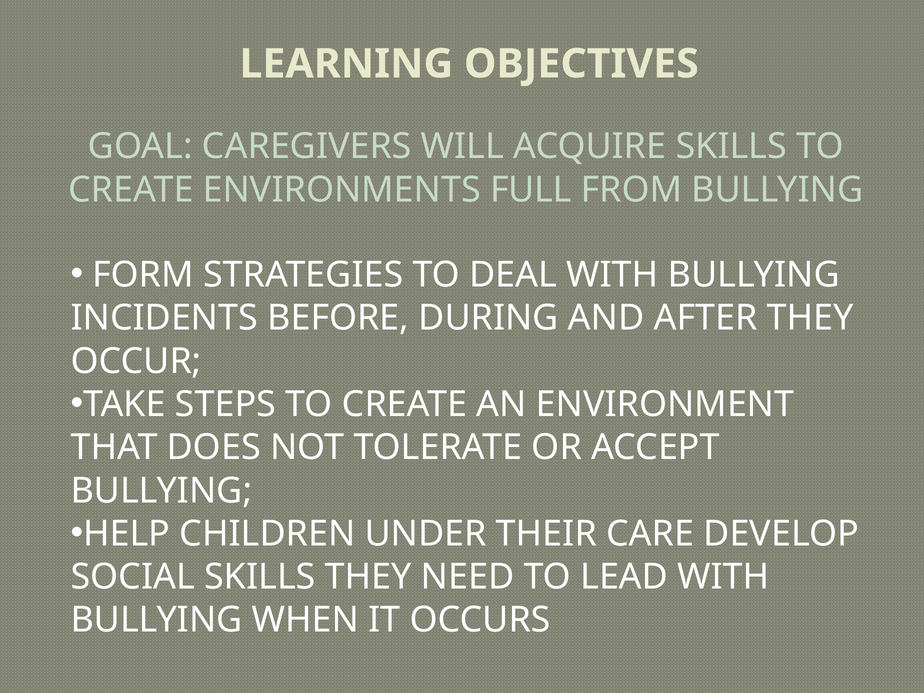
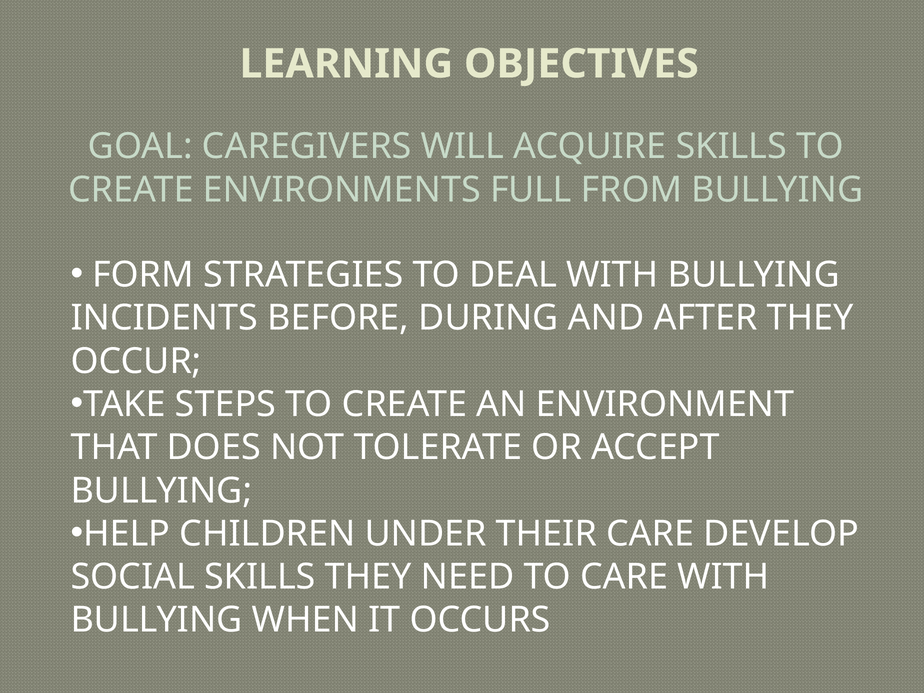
TO LEAD: LEAD -> CARE (624, 577)
